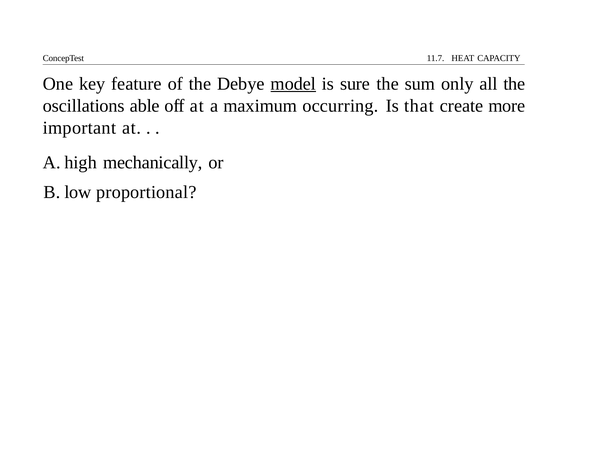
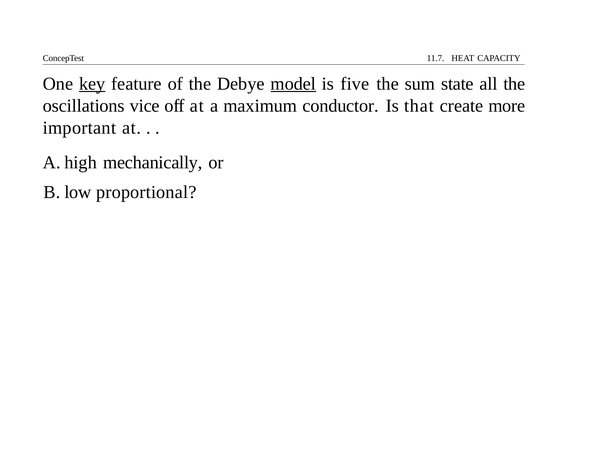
key underline: none -> present (92, 84)
sure: sure -> five (355, 84)
only: only -> state (457, 84)
able: able -> vice (145, 106)
occurring: occurring -> conductor (341, 106)
